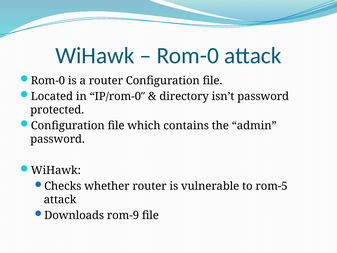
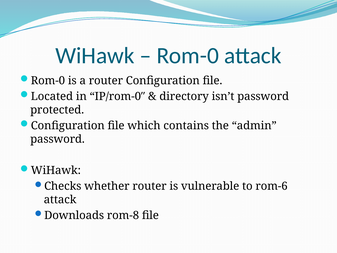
rom-5: rom-5 -> rom-6 (272, 186)
rom-9: rom-9 -> rom-8 (123, 215)
